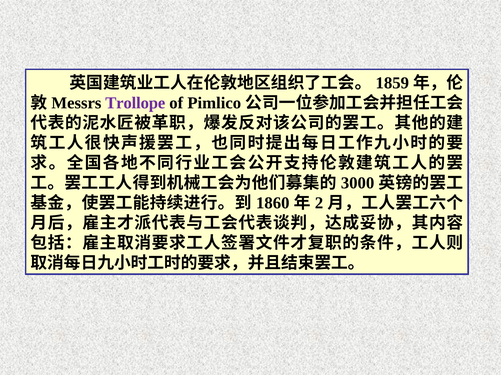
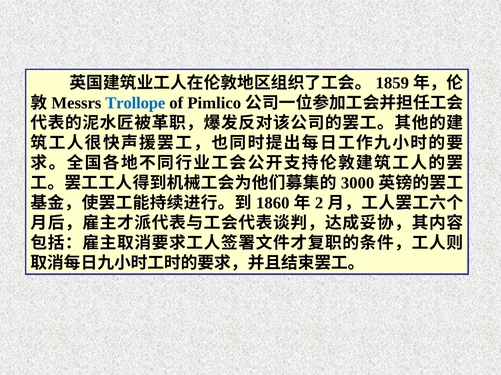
Trollope colour: purple -> blue (135, 103)
